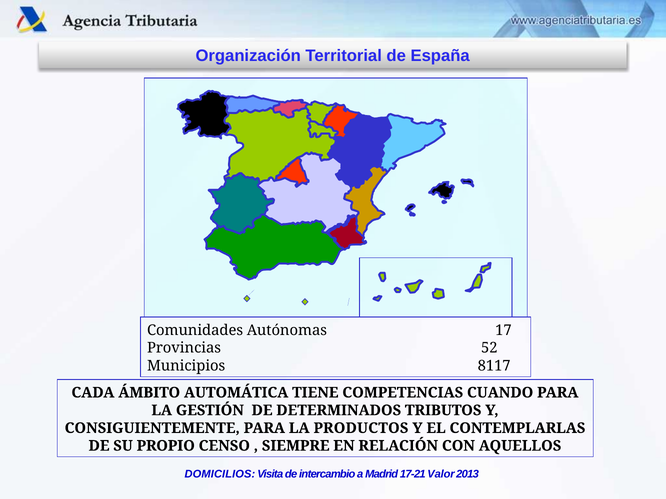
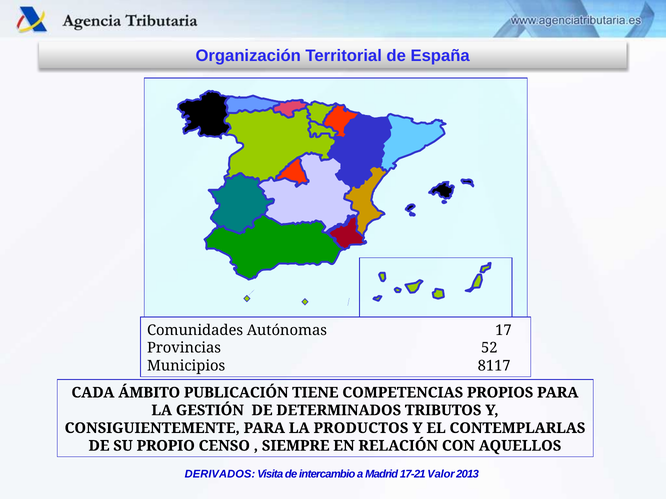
AUTOMÁTICA: AUTOMÁTICA -> PUBLICACIÓN (236, 393)
CUANDO: CUANDO -> PROPIOS (500, 393)
DOMICILIOS: DOMICILIOS -> DERIVADOS (220, 474)
